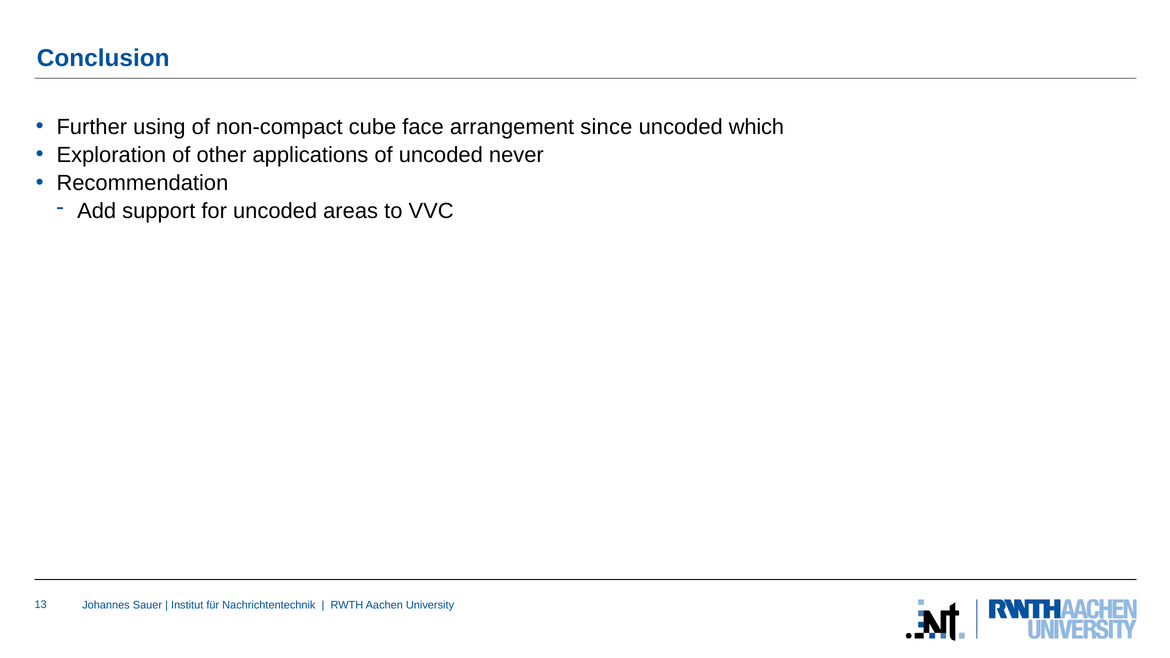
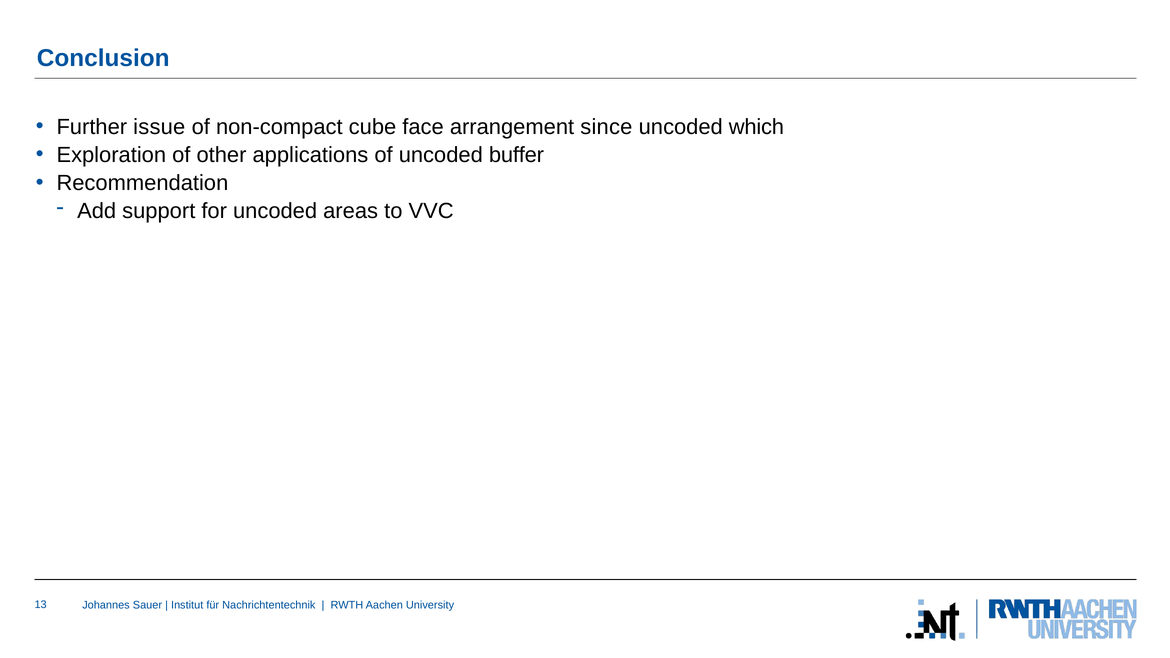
using: using -> issue (159, 127)
never: never -> buffer (516, 155)
